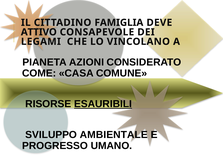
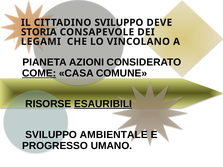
CITTADINO FAMIGLIA: FAMIGLIA -> SVILUPPO (119, 23)
ATTIVO: ATTIVO -> STORIA (39, 32)
COME underline: none -> present (39, 73)
